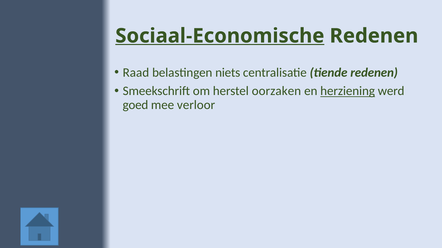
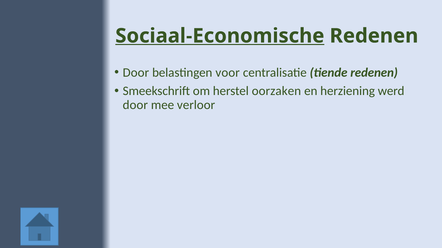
Raad: Raad -> Door (136, 73)
niets: niets -> voor (228, 73)
herziening underline: present -> none (348, 91)
goed: goed -> door (135, 105)
